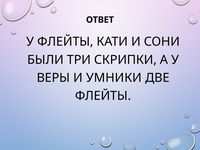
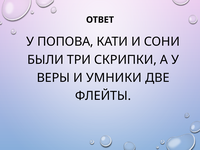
У ФЛЕЙТЫ: ФЛЕЙТЫ -> ПОПОВА (65, 42)
